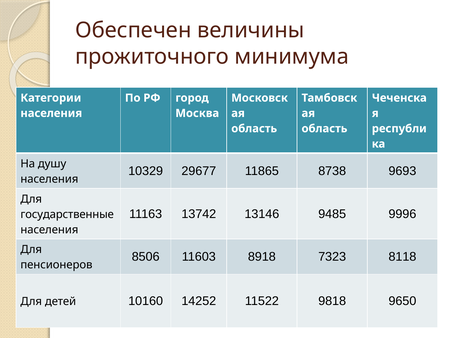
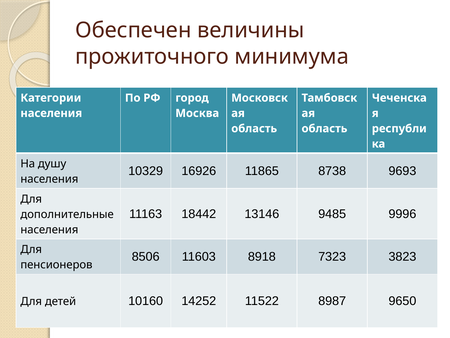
29677: 29677 -> 16926 (199, 171)
13742: 13742 -> 18442 (199, 214)
государственные: государственные -> дополнительные (67, 214)
8118: 8118 -> 3823 (402, 256)
9818: 9818 -> 8987 (332, 301)
